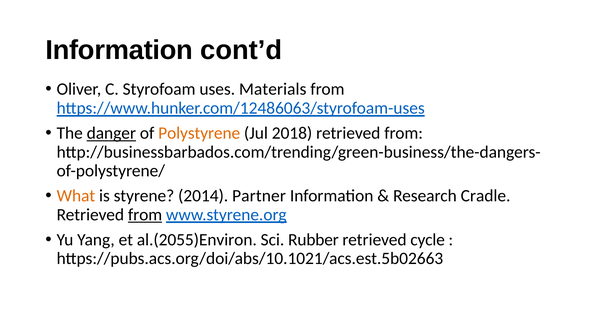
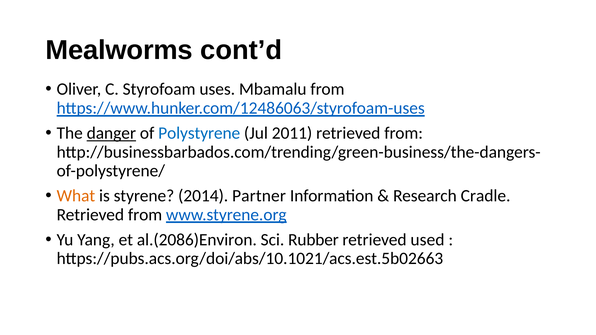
Information: Information -> Mealworms (119, 50)
Materials: Materials -> Mbamalu (273, 89)
Polystyrene colour: orange -> blue (199, 133)
2018: 2018 -> 2011 (292, 133)
from underline: present -> none (145, 215)
al.(2055)Environ: al.(2055)Environ -> al.(2086)Environ (197, 240)
cycle: cycle -> used (427, 240)
